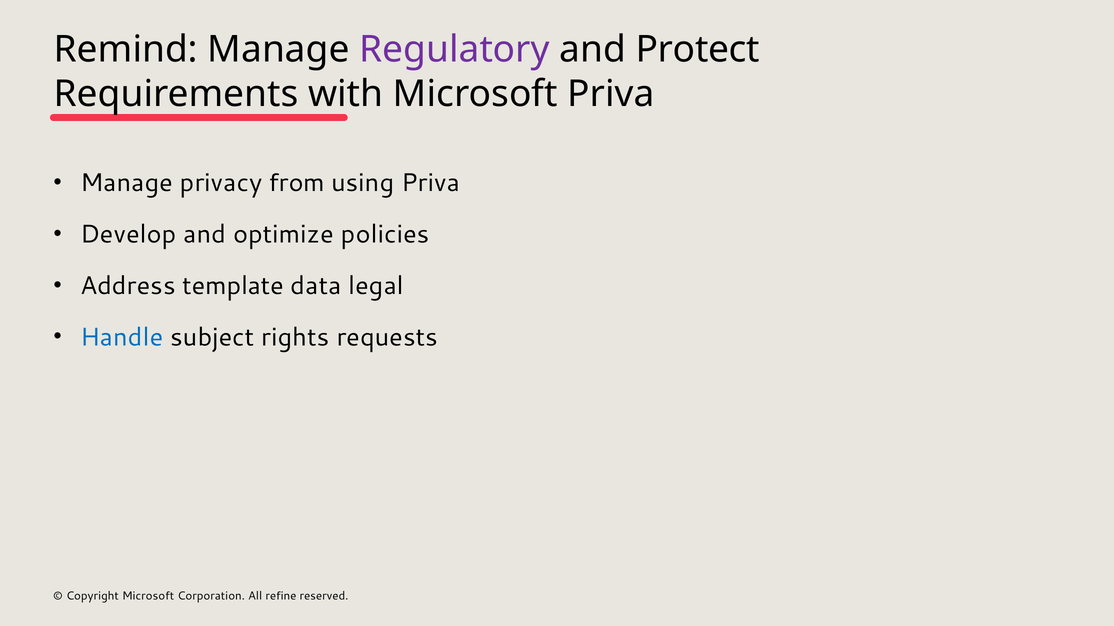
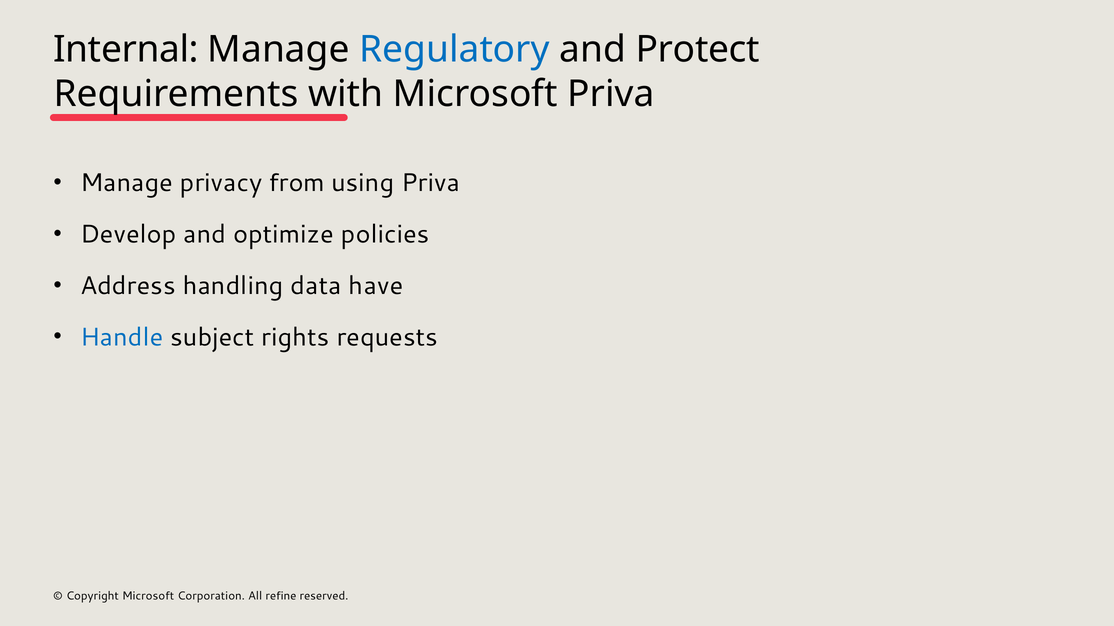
Remind: Remind -> Internal (126, 50)
Regulatory colour: purple -> blue (454, 50)
template: template -> handling (233, 286)
legal: legal -> have (376, 286)
